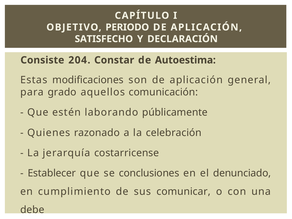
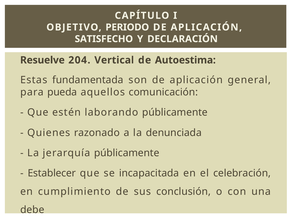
Consiste: Consiste -> Resuelve (42, 60)
Constar: Constar -> Vertical (114, 60)
modificaciones: modificaciones -> fundamentada (88, 80)
grado: grado -> pueda (62, 92)
celebración: celebración -> denunciada (174, 133)
jerarquía costarricense: costarricense -> públicamente (127, 153)
conclusiones: conclusiones -> incapacitada (149, 173)
denunciado: denunciado -> celebración (242, 173)
comunicar: comunicar -> conclusión (184, 191)
